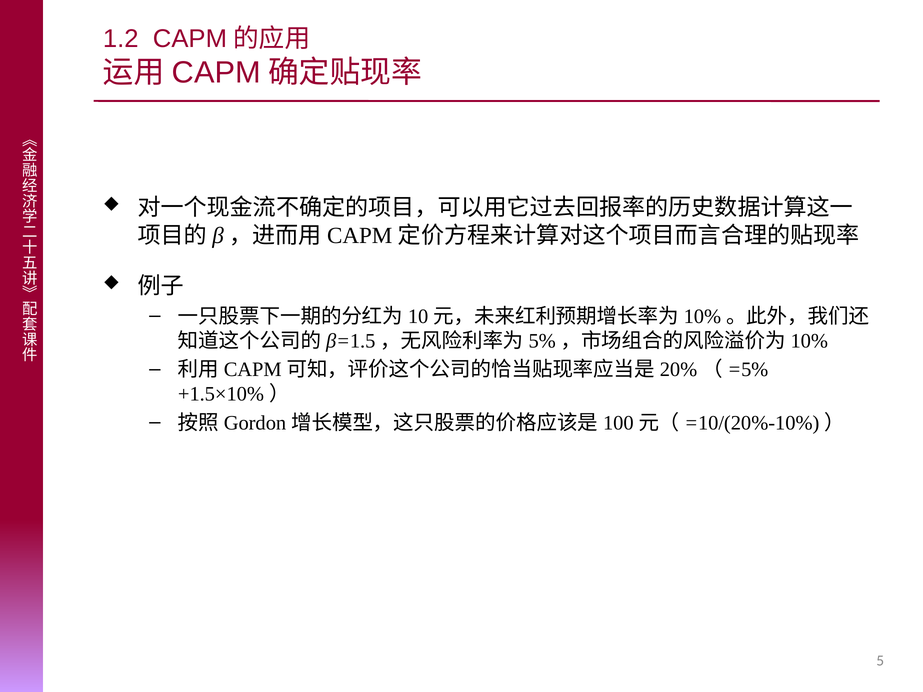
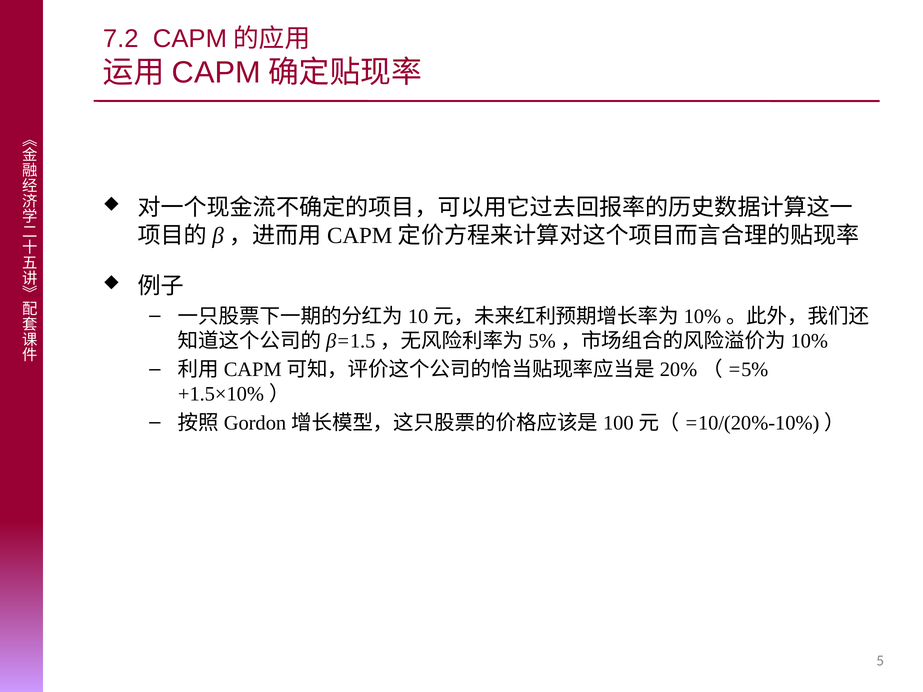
1.2: 1.2 -> 7.2 (121, 39)
